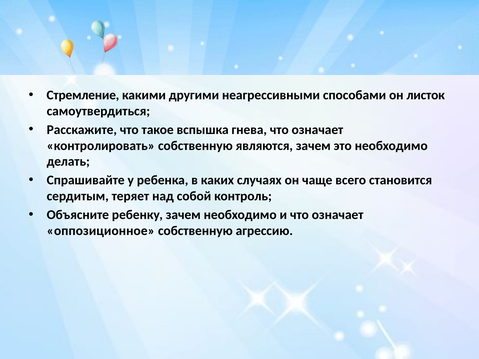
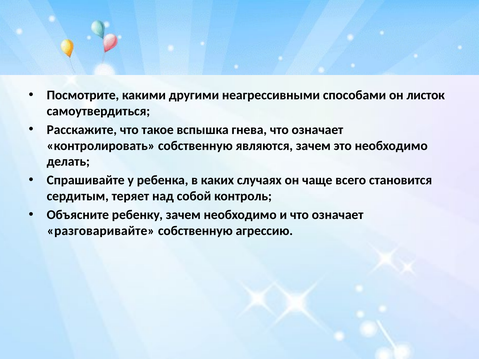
Стремление: Стремление -> Посмотрите (83, 95)
оппозиционное: оппозиционное -> разговаривайте (101, 231)
